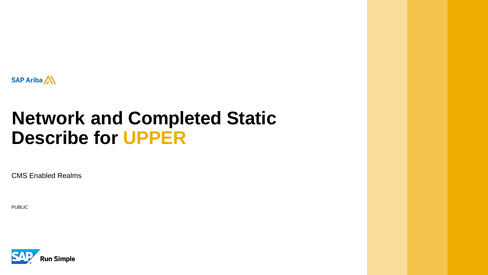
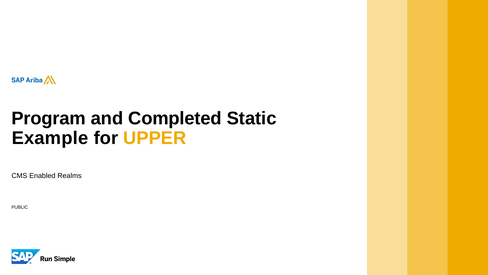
Network: Network -> Program (49, 118)
Describe: Describe -> Example (50, 138)
